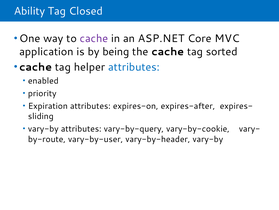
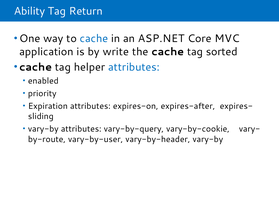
Closed: Closed -> Return (86, 11)
cache colour: purple -> blue (94, 38)
being: being -> write (116, 51)
